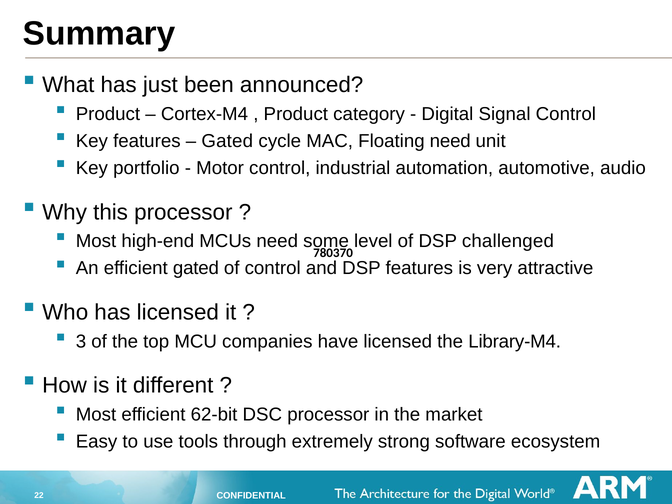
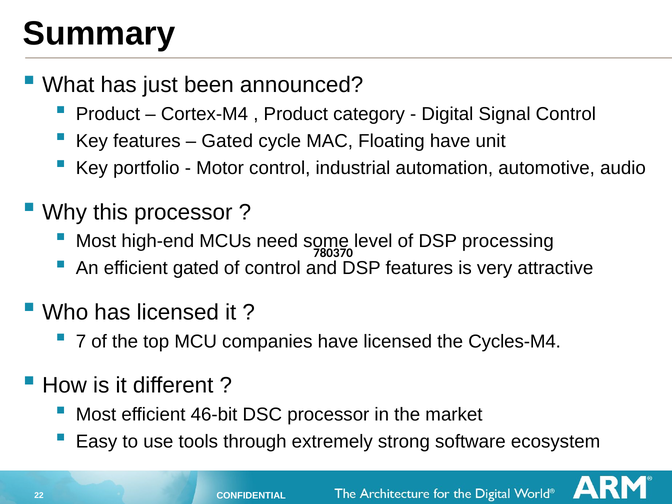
Floating need: need -> have (450, 141)
challenged: challenged -> processing (508, 241)
3: 3 -> 7 (81, 341)
Library-M4: Library-M4 -> Cycles-M4 (515, 341)
62-bit: 62-bit -> 46-bit (214, 415)
